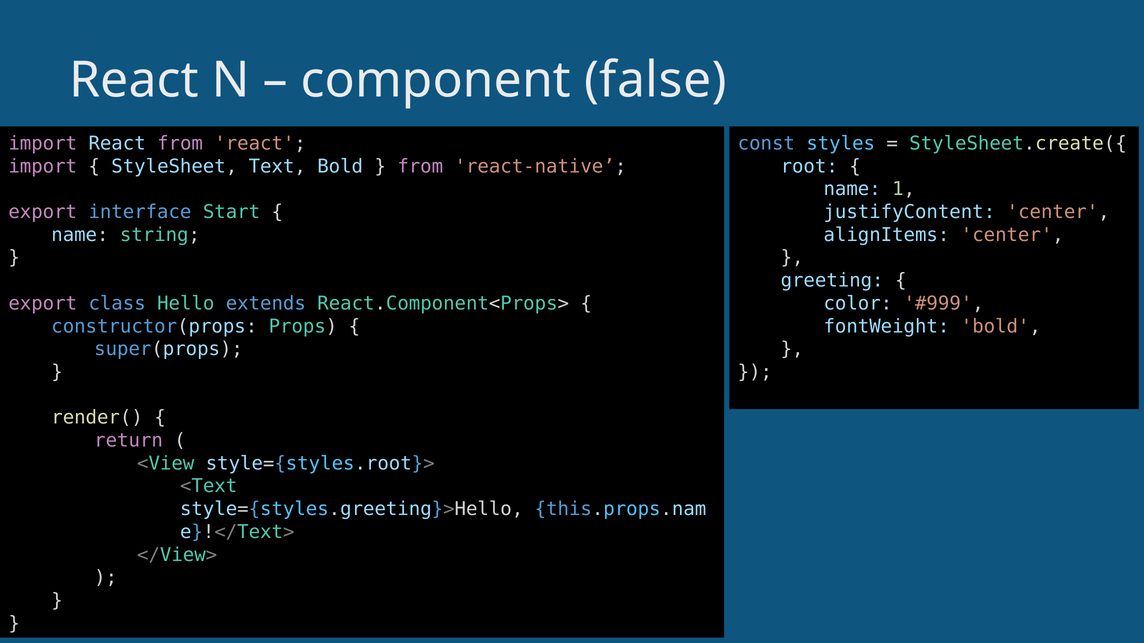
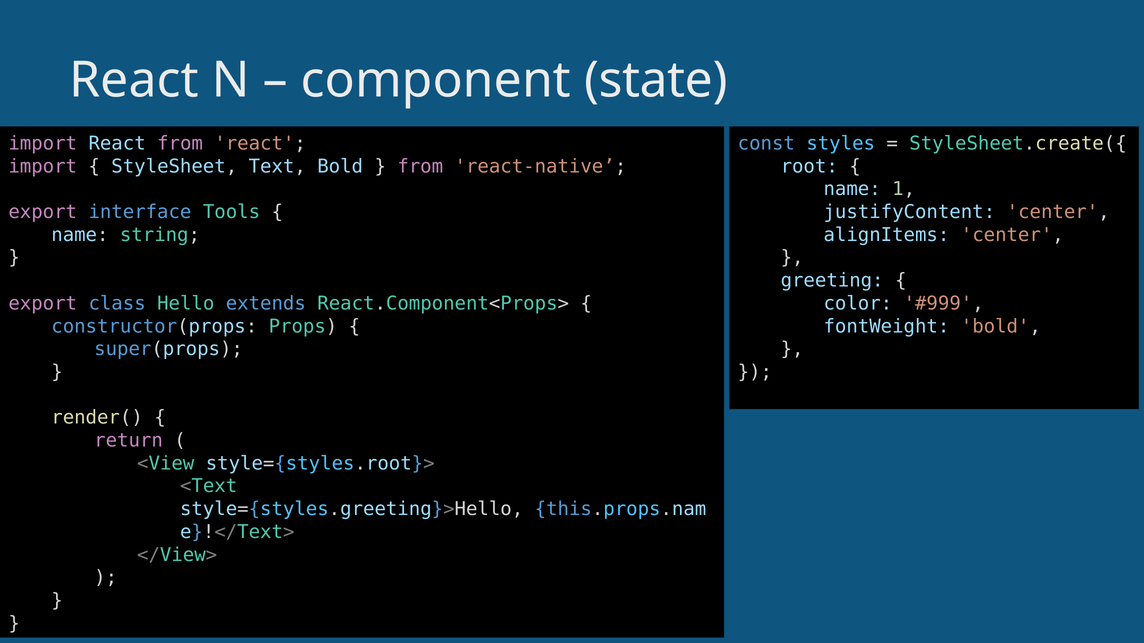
false: false -> state (656, 80)
Start: Start -> Tools (232, 212)
